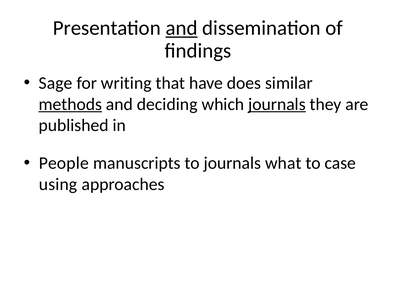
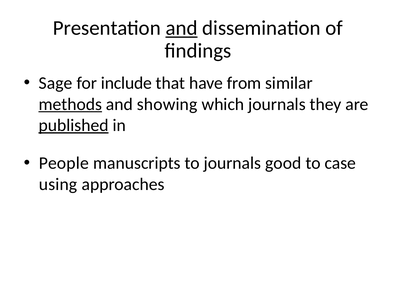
writing: writing -> include (126, 83)
does: does -> from (244, 83)
deciding: deciding -> showing (167, 104)
journals underline: present -> none (277, 104)
published underline: none -> present (74, 125)
what: what -> good (283, 163)
